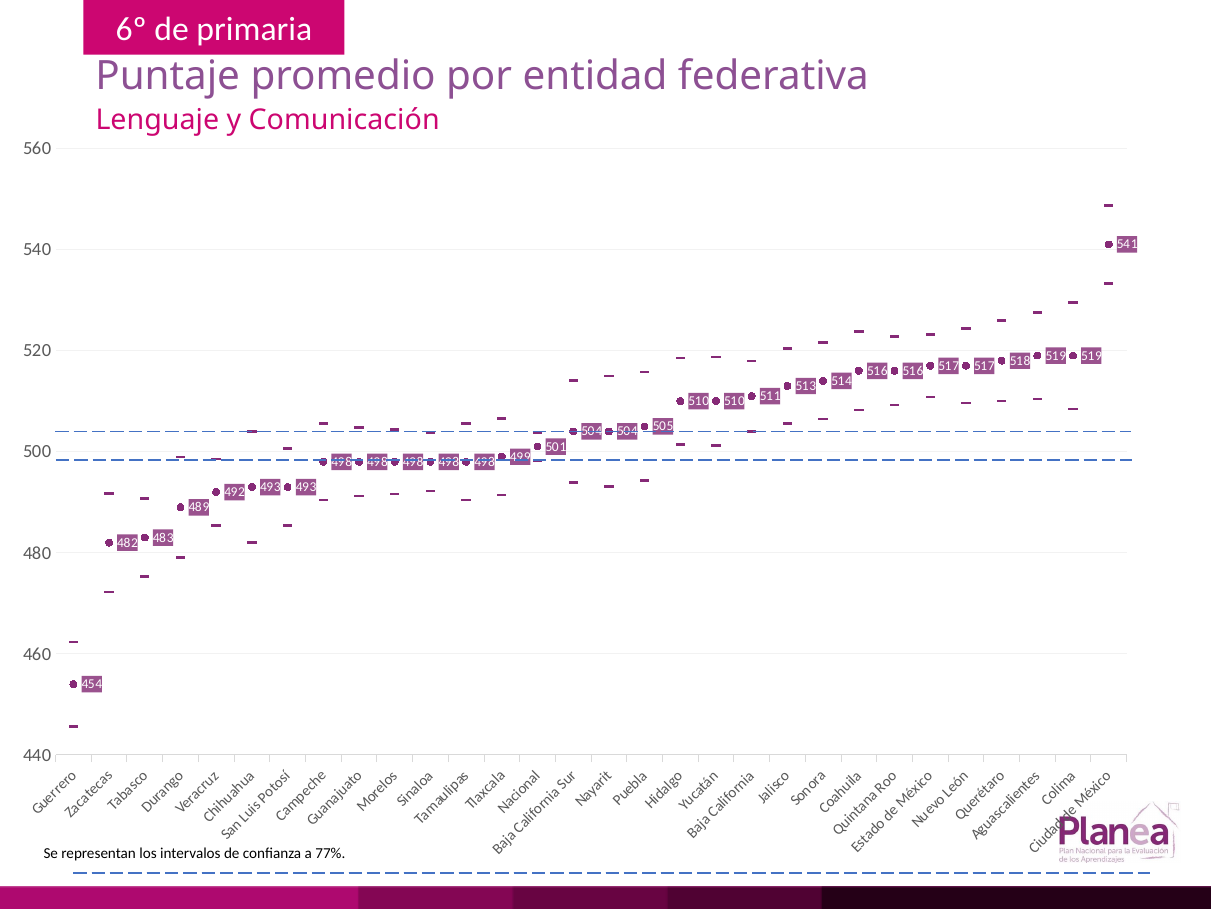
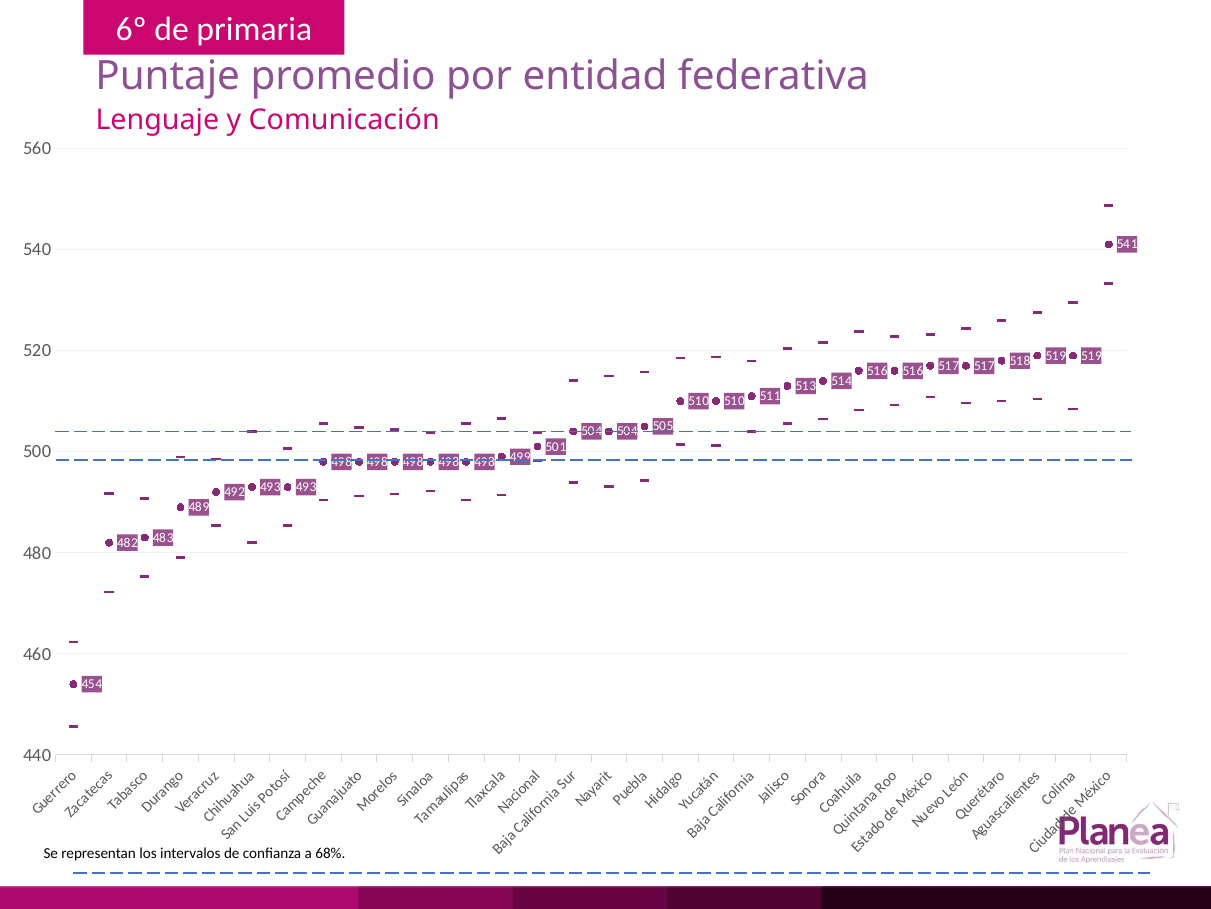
77%: 77% -> 68% (330, 853)
